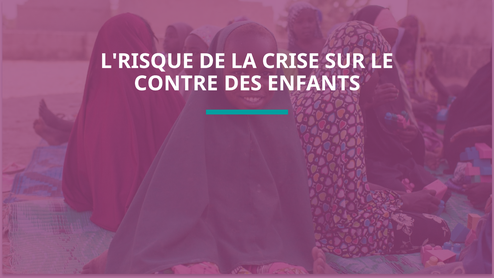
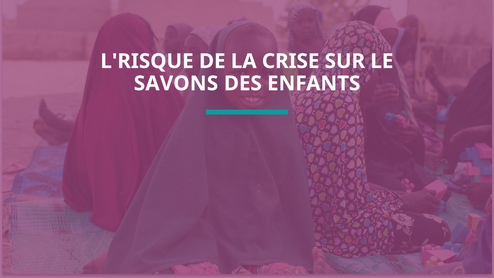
CONTRE: CONTRE -> SAVONS (176, 83)
